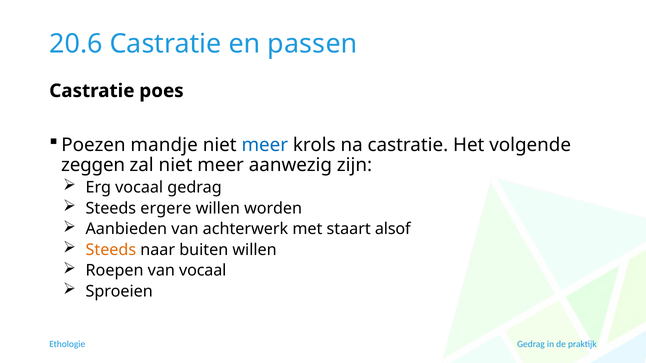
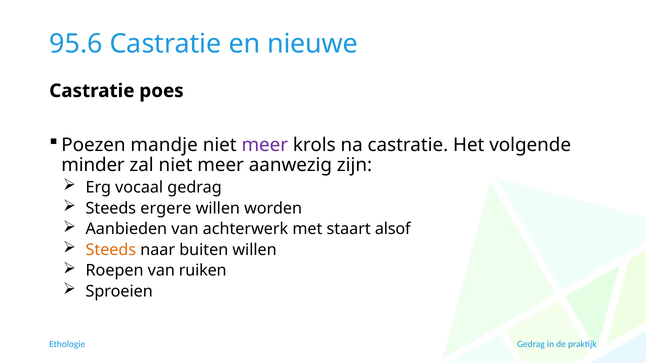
20.6: 20.6 -> 95.6 (76, 44)
passen: passen -> nieuwe (313, 44)
meer colour: blue -> purple (265, 145)
zeggen: zeggen -> minder (93, 165)
van vocaal: vocaal -> ruiken (203, 271)
